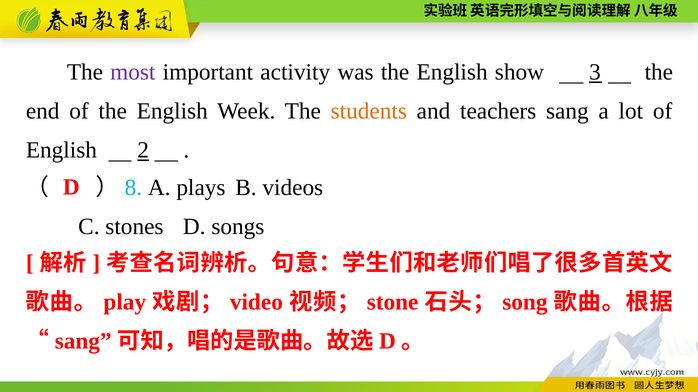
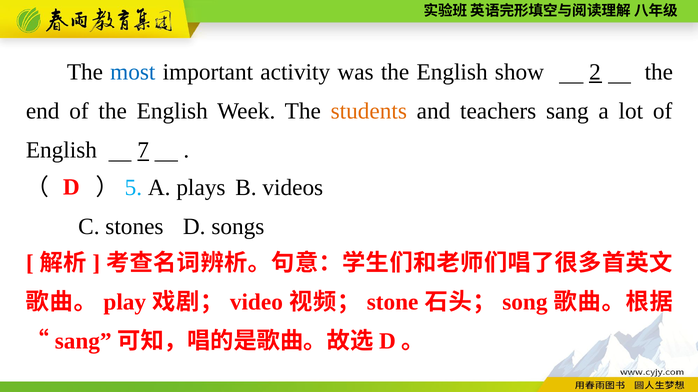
most colour: purple -> blue (133, 72)
3: 3 -> 2 (595, 72)
2: 2 -> 7 (143, 150)
8: 8 -> 5 (133, 188)
